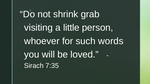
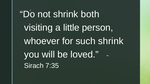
grab: grab -> both (90, 14)
such words: words -> shrink (111, 41)
